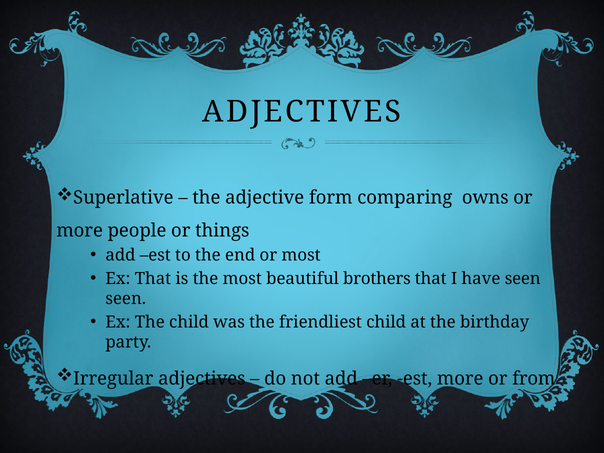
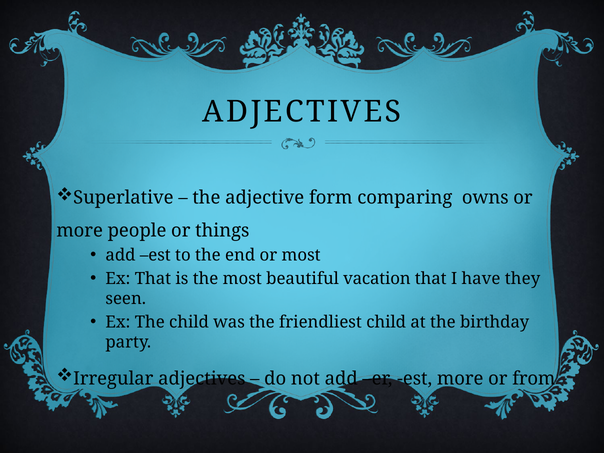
brothers: brothers -> vacation (377, 279)
have seen: seen -> they (523, 279)
